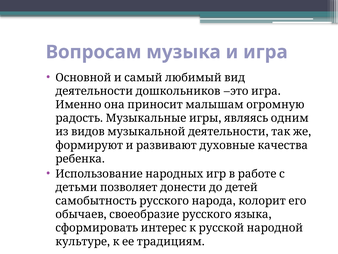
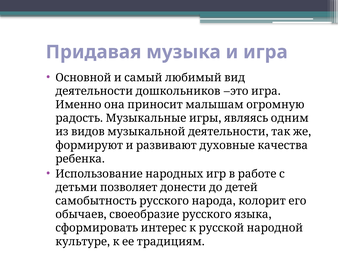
Вопросам: Вопросам -> Придавая (94, 52)
